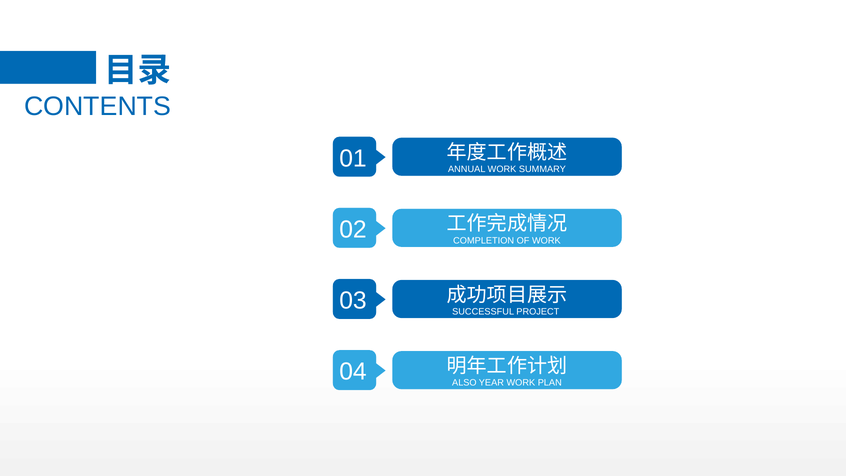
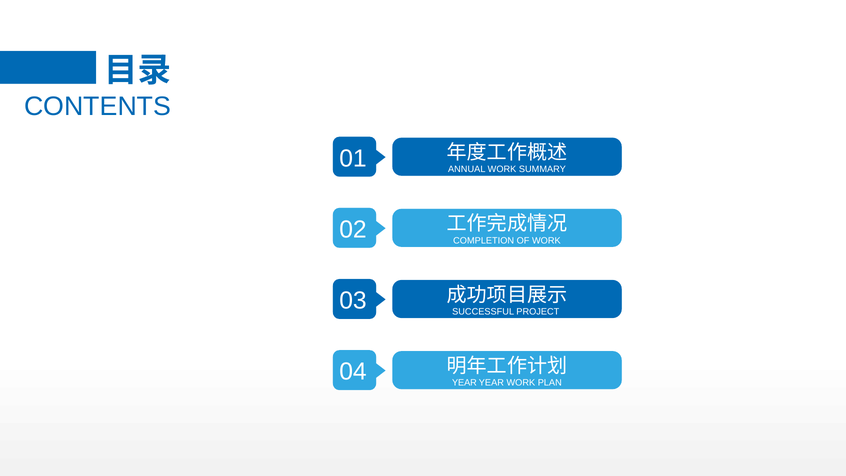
ALSO: ALSO -> YEAR (464, 383)
